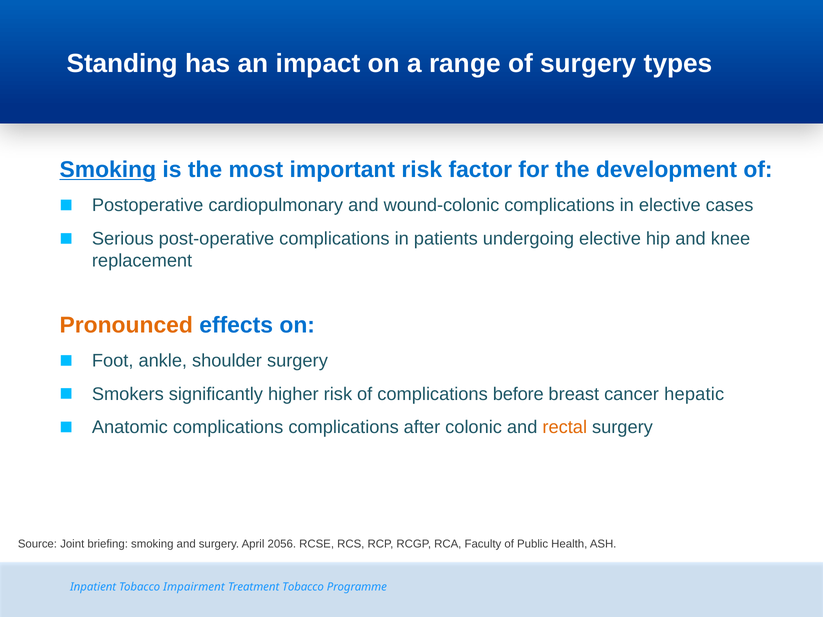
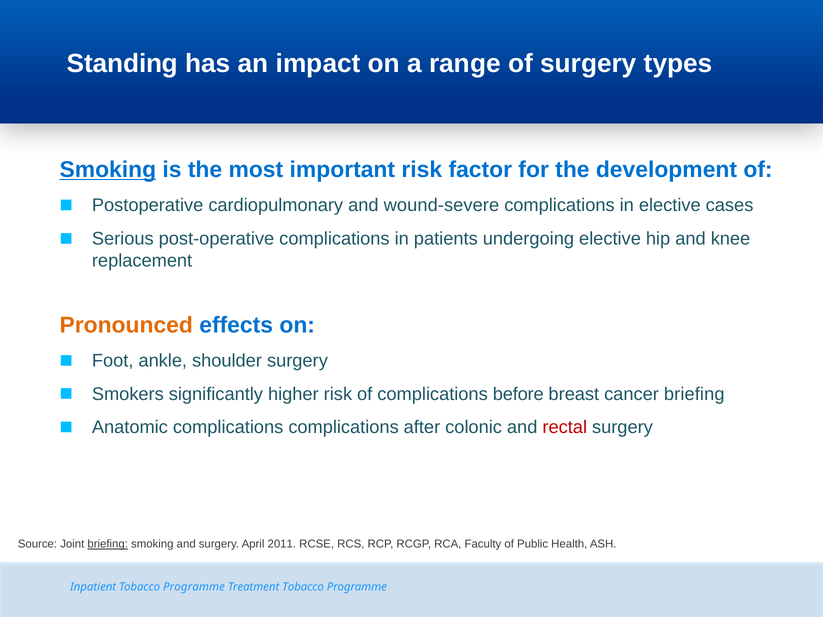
wound-colonic: wound-colonic -> wound-severe (441, 206)
cancer hepatic: hepatic -> briefing (694, 394)
rectal colour: orange -> red (565, 428)
briefing underline: none -> present (108, 544)
2056: 2056 -> 2011 (282, 544)
Inpatient Tobacco Impairment: Impairment -> Programme (194, 587)
